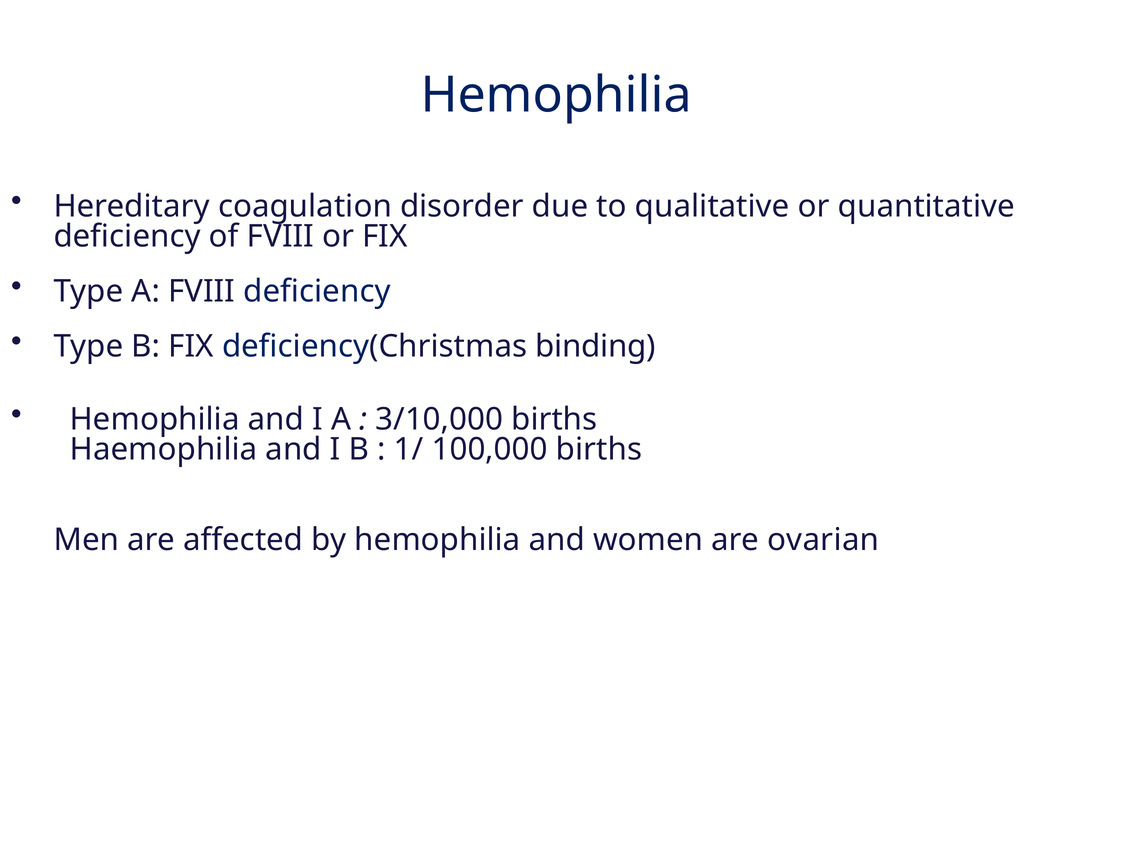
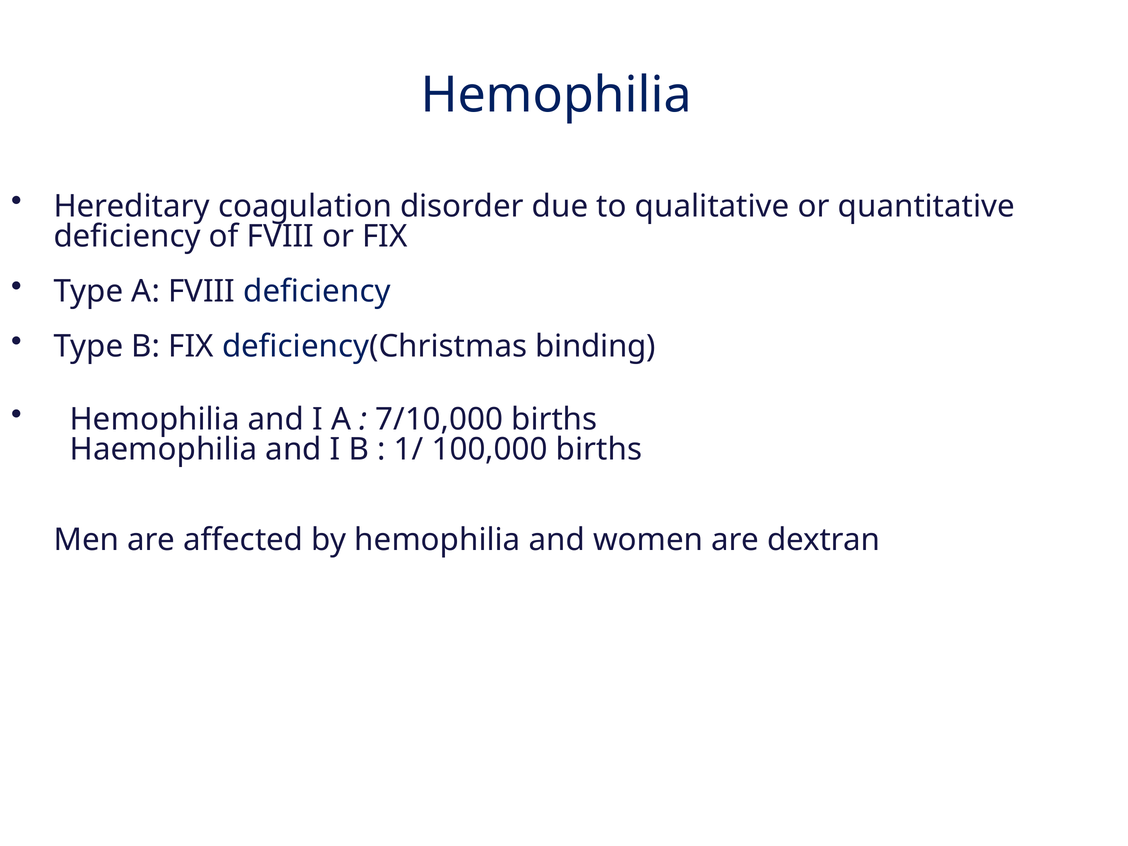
3/10,000: 3/10,000 -> 7/10,000 (439, 420)
ovarian: ovarian -> dextran (823, 540)
